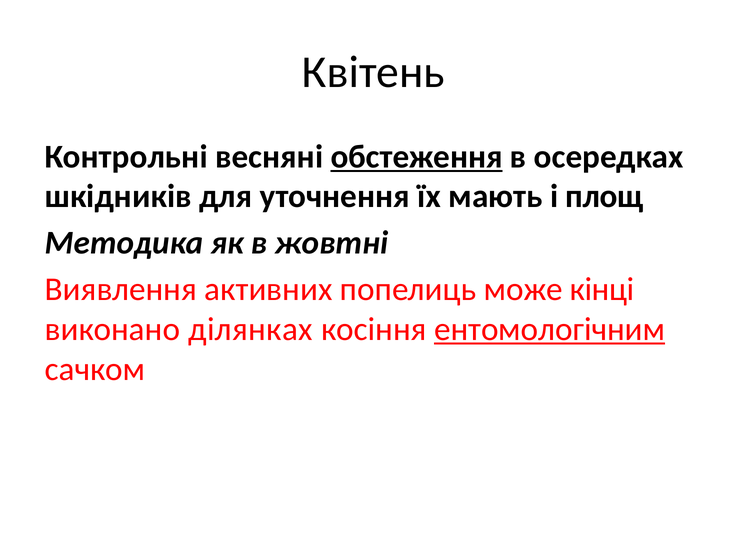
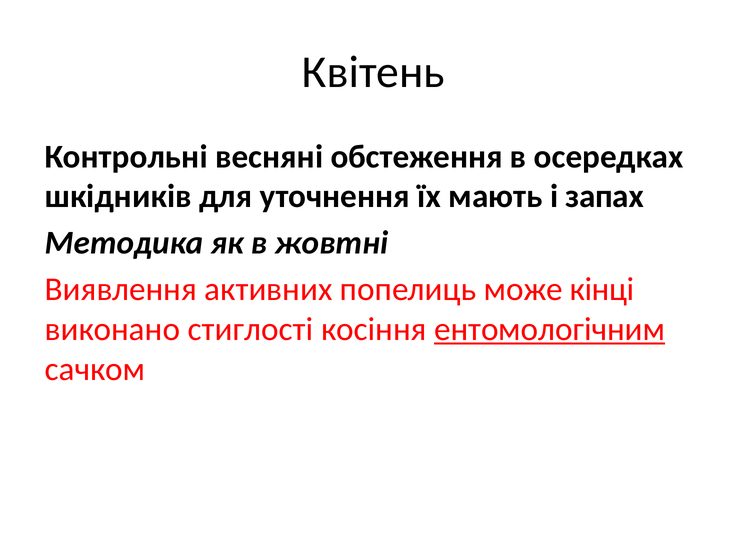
обстеження underline: present -> none (417, 157)
площ: площ -> запах (605, 197)
ділянках: ділянках -> стиглості (251, 329)
